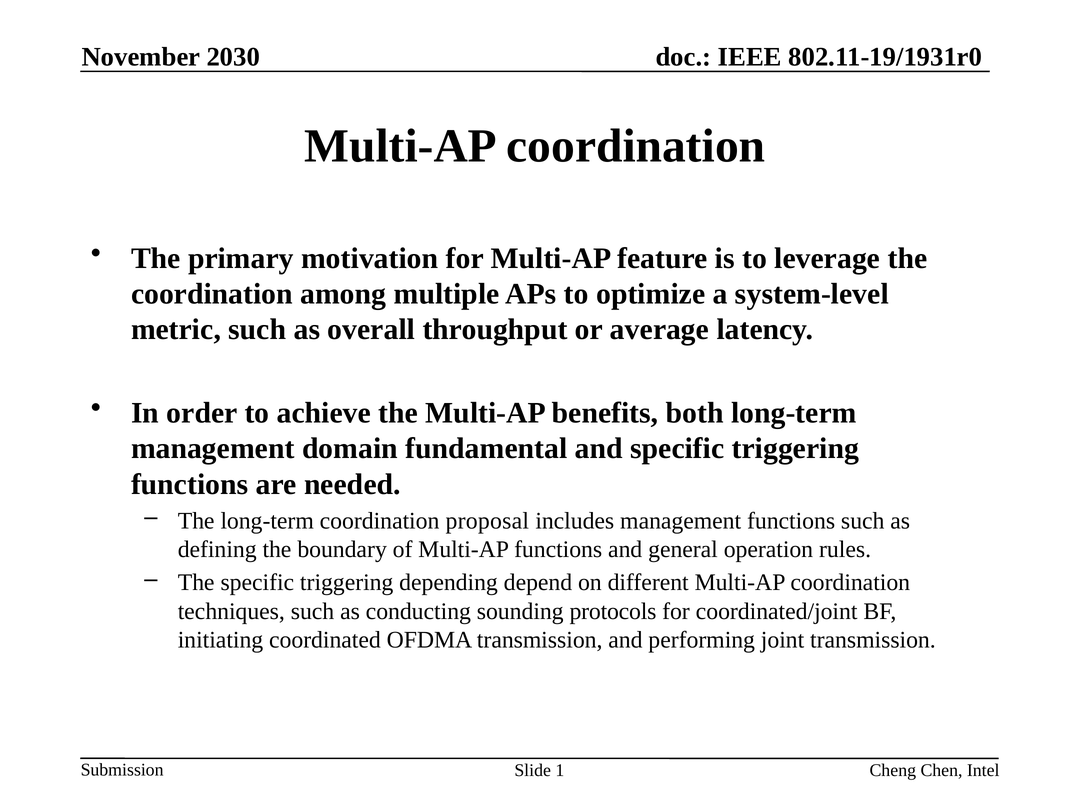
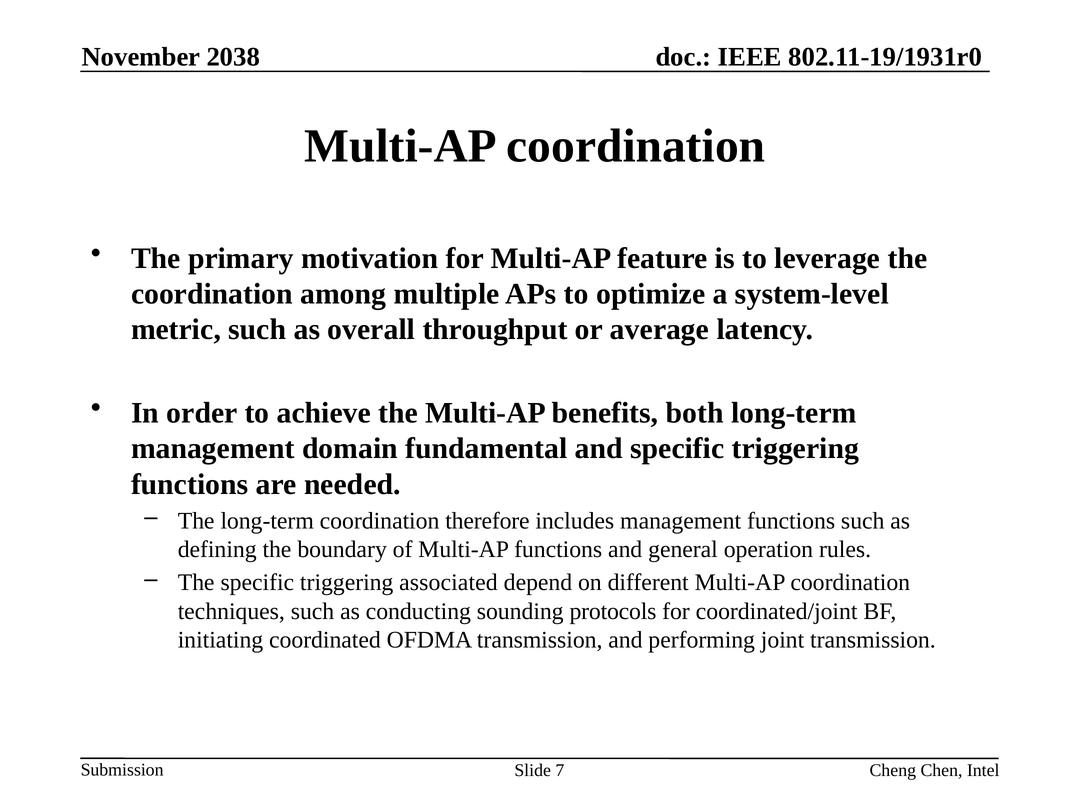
2030: 2030 -> 2038 (233, 57)
proposal: proposal -> therefore (487, 520)
depending: depending -> associated (448, 582)
1: 1 -> 7 (560, 770)
